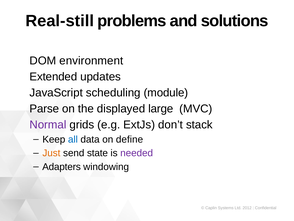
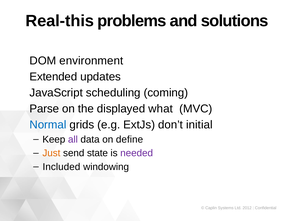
Real-still: Real-still -> Real-this (60, 21)
module: module -> coming (166, 93)
large: large -> what (161, 109)
Normal colour: purple -> blue (48, 124)
stack: stack -> initial (199, 124)
all colour: blue -> purple (73, 139)
Adapters: Adapters -> Included (61, 167)
